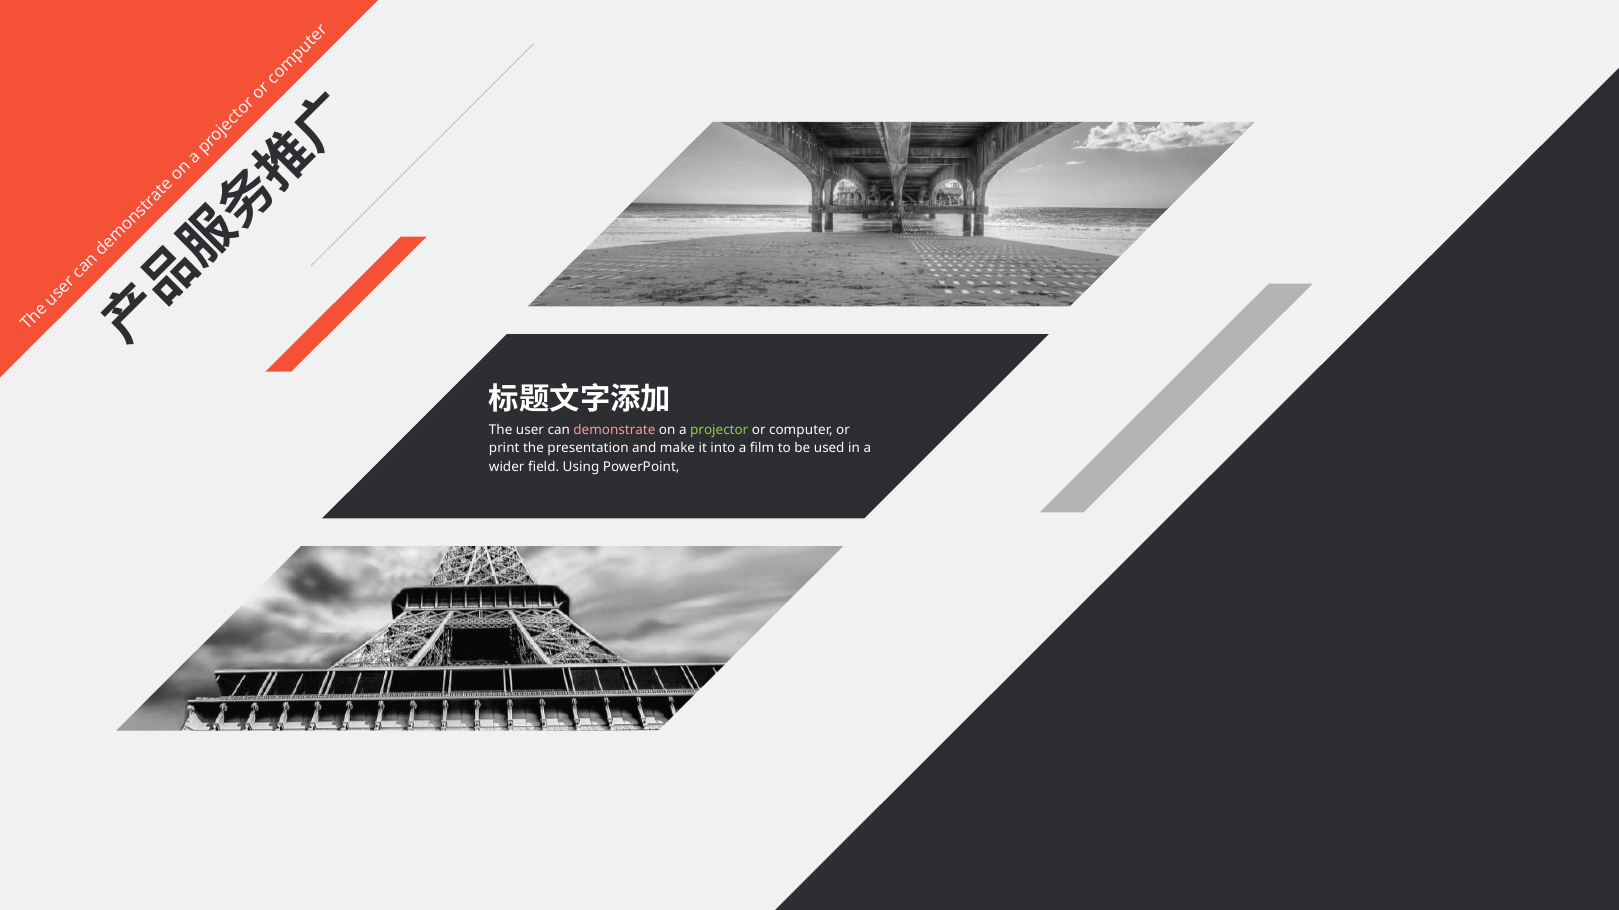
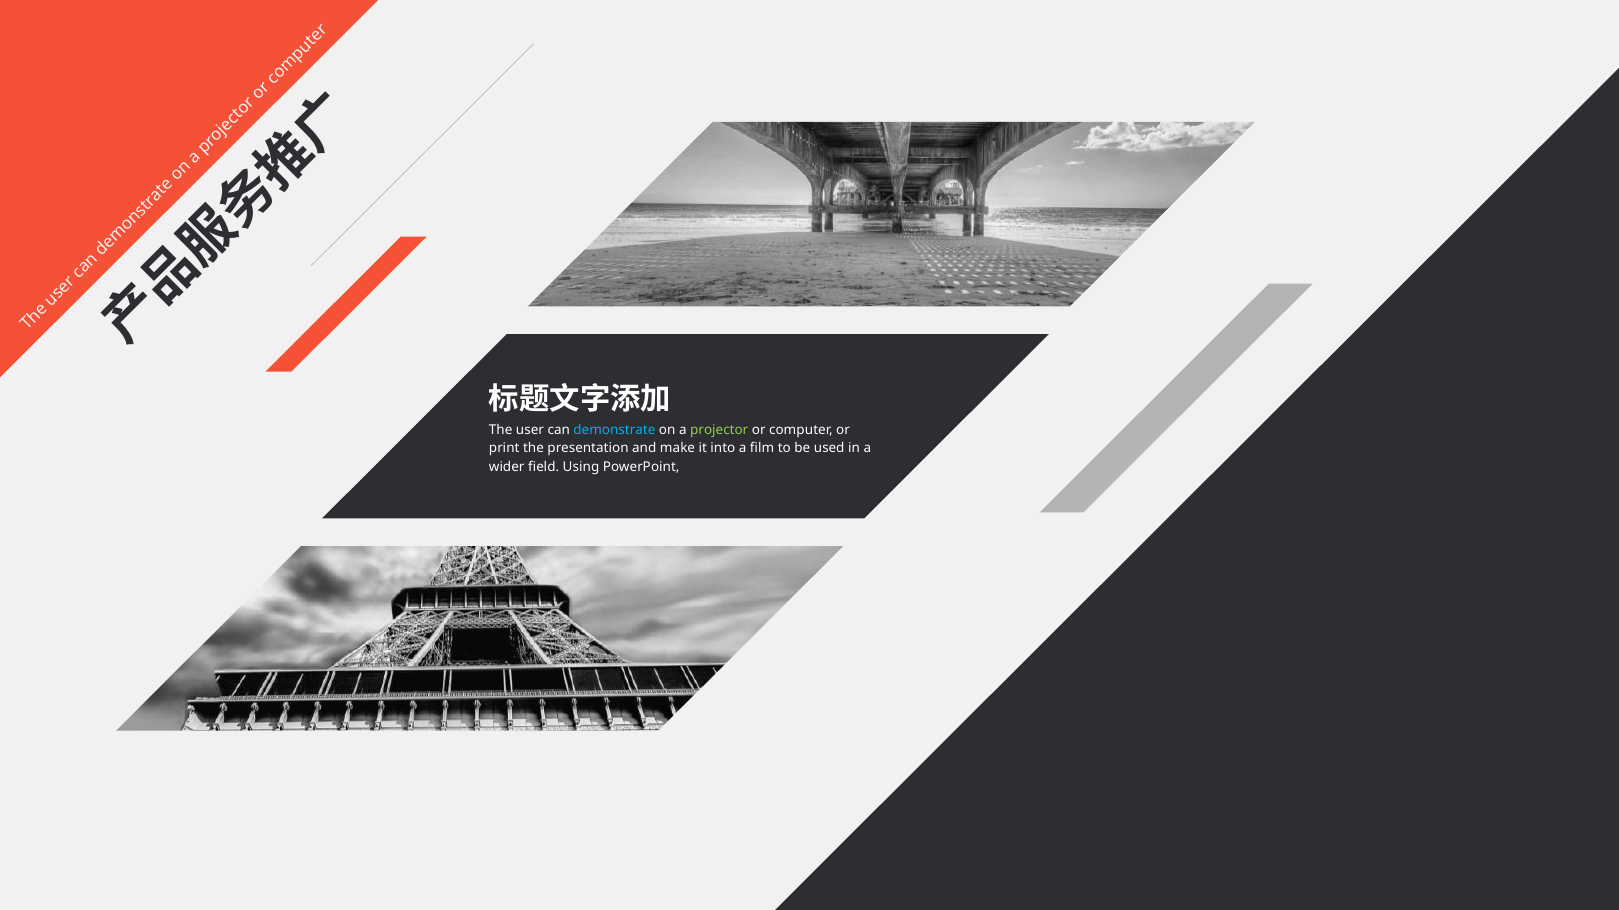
demonstrate colour: pink -> light blue (614, 430)
